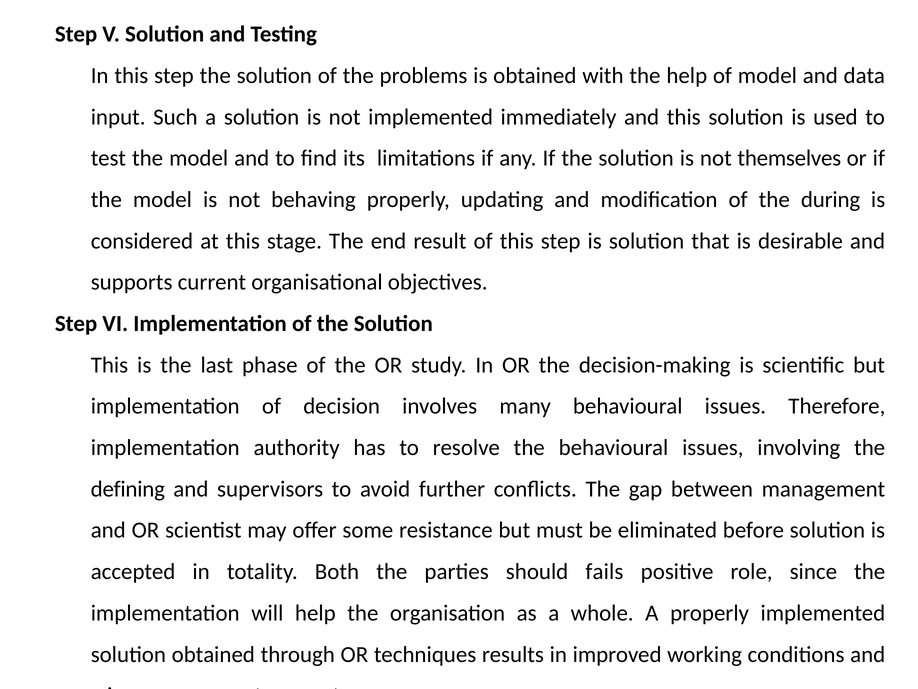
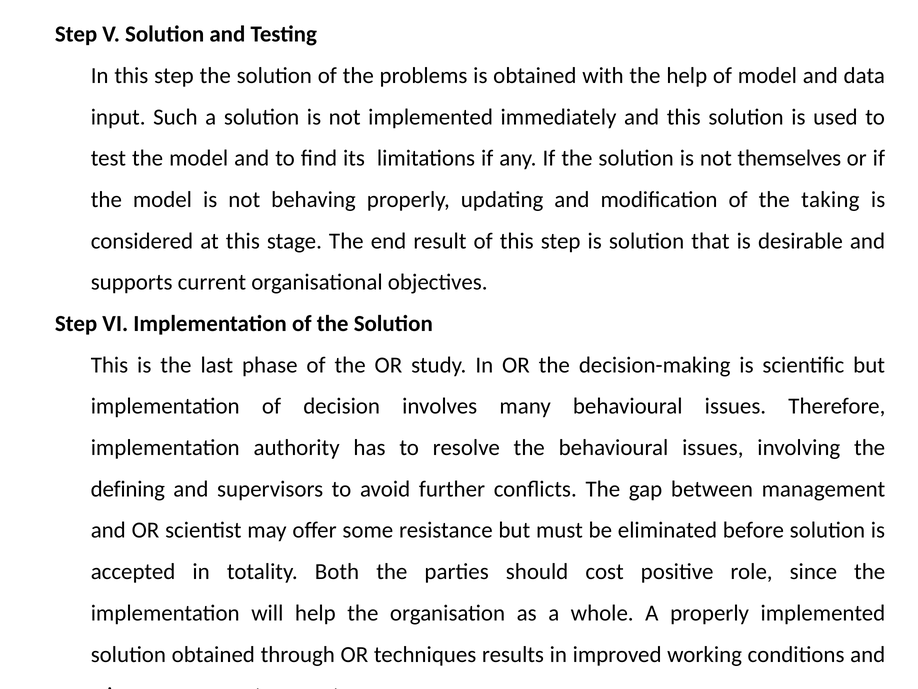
during: during -> taking (830, 200)
fails: fails -> cost (605, 571)
